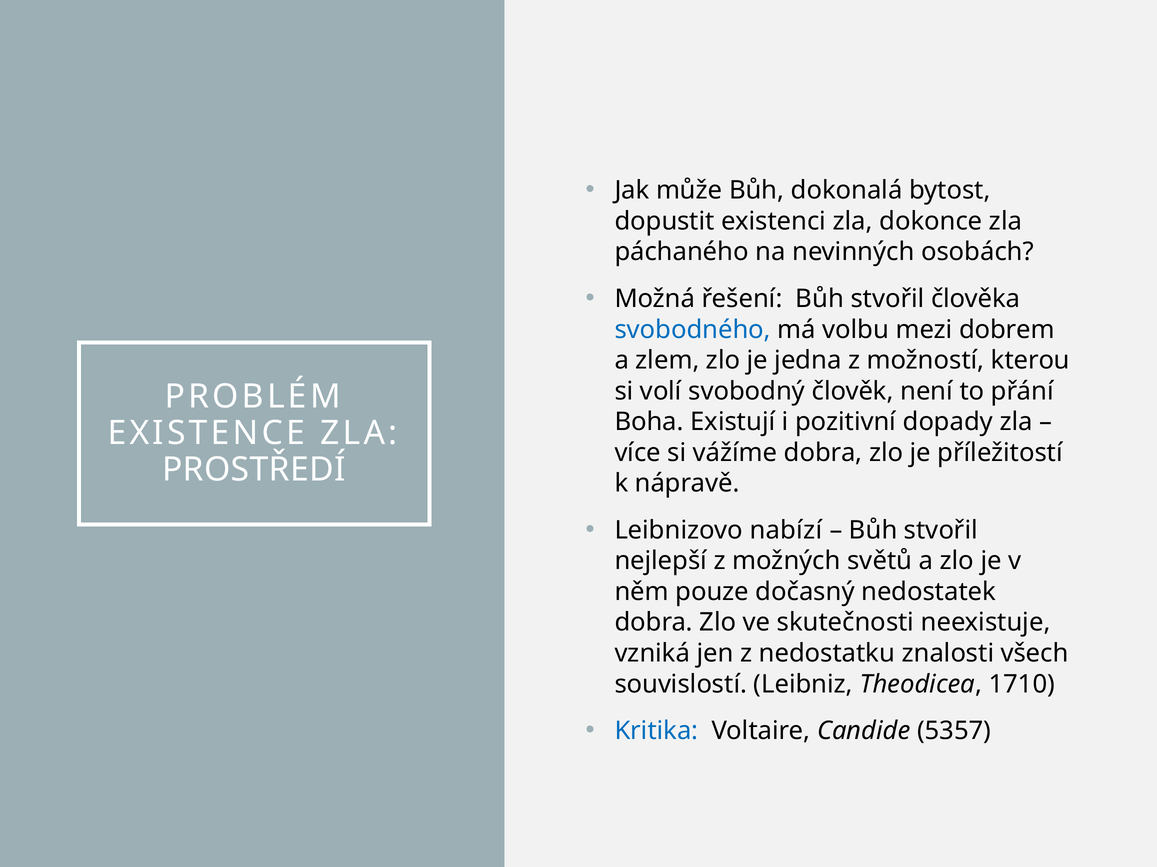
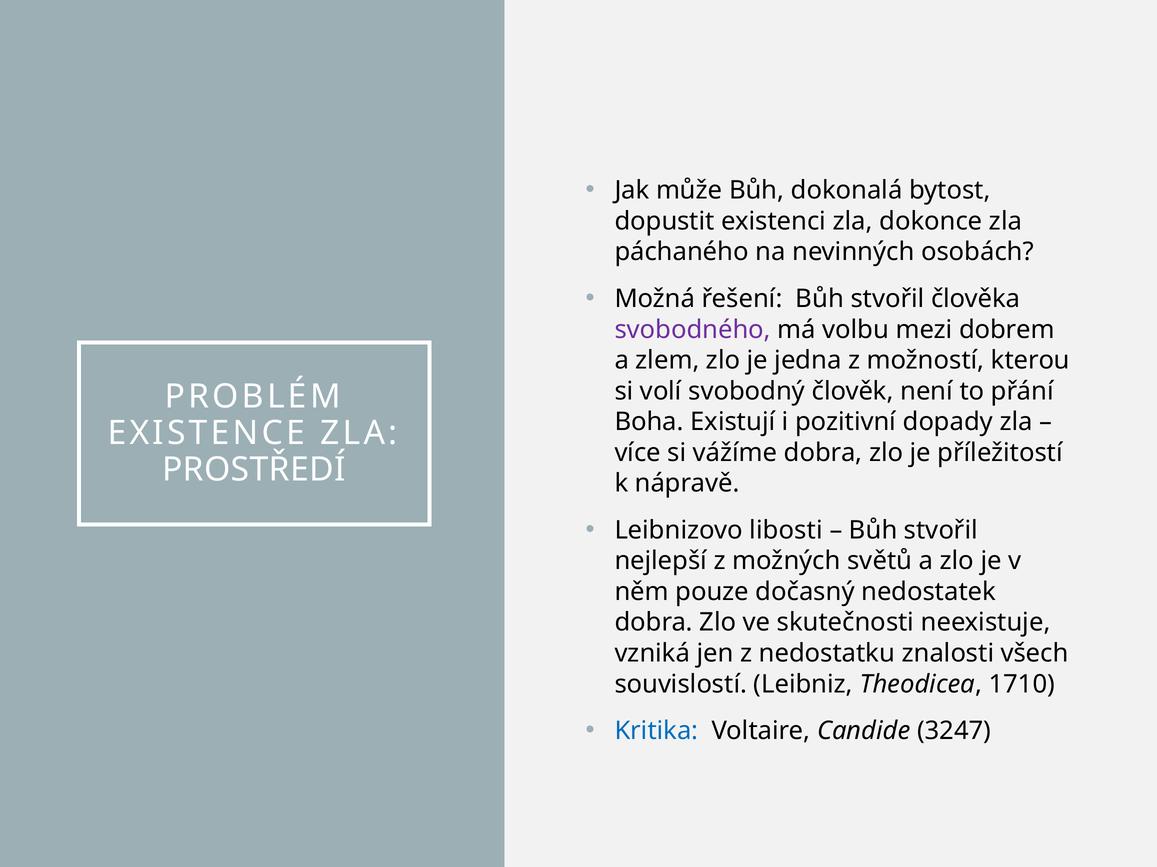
svobodného colour: blue -> purple (693, 330)
nabízí: nabízí -> libosti (786, 531)
5357: 5357 -> 3247 (954, 732)
